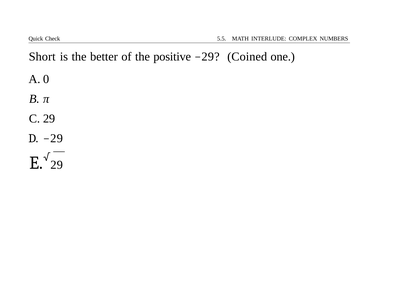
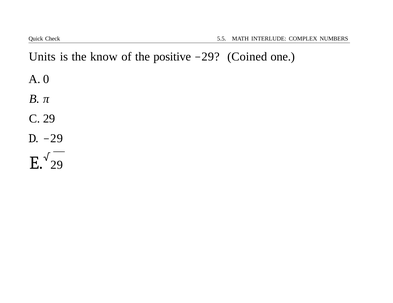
Short: Short -> Units (42, 57)
better: better -> know (104, 57)
